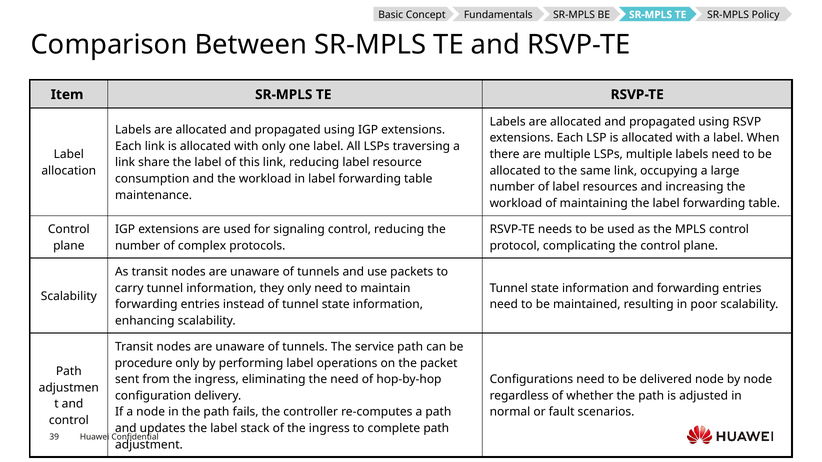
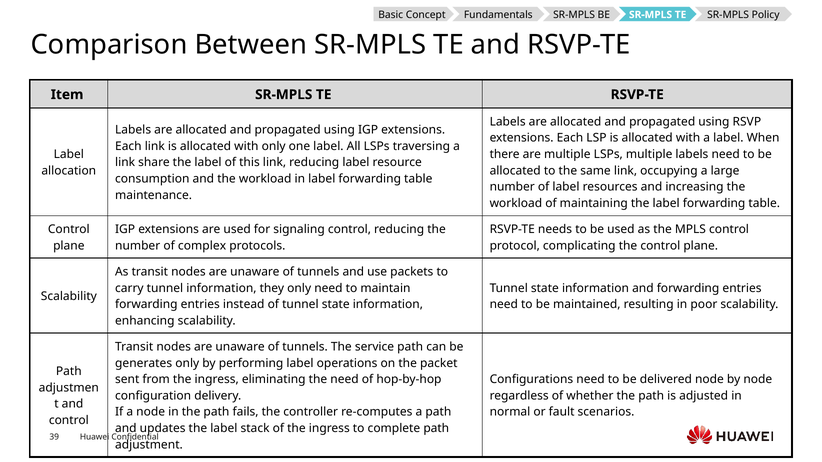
procedure: procedure -> generates (144, 363)
